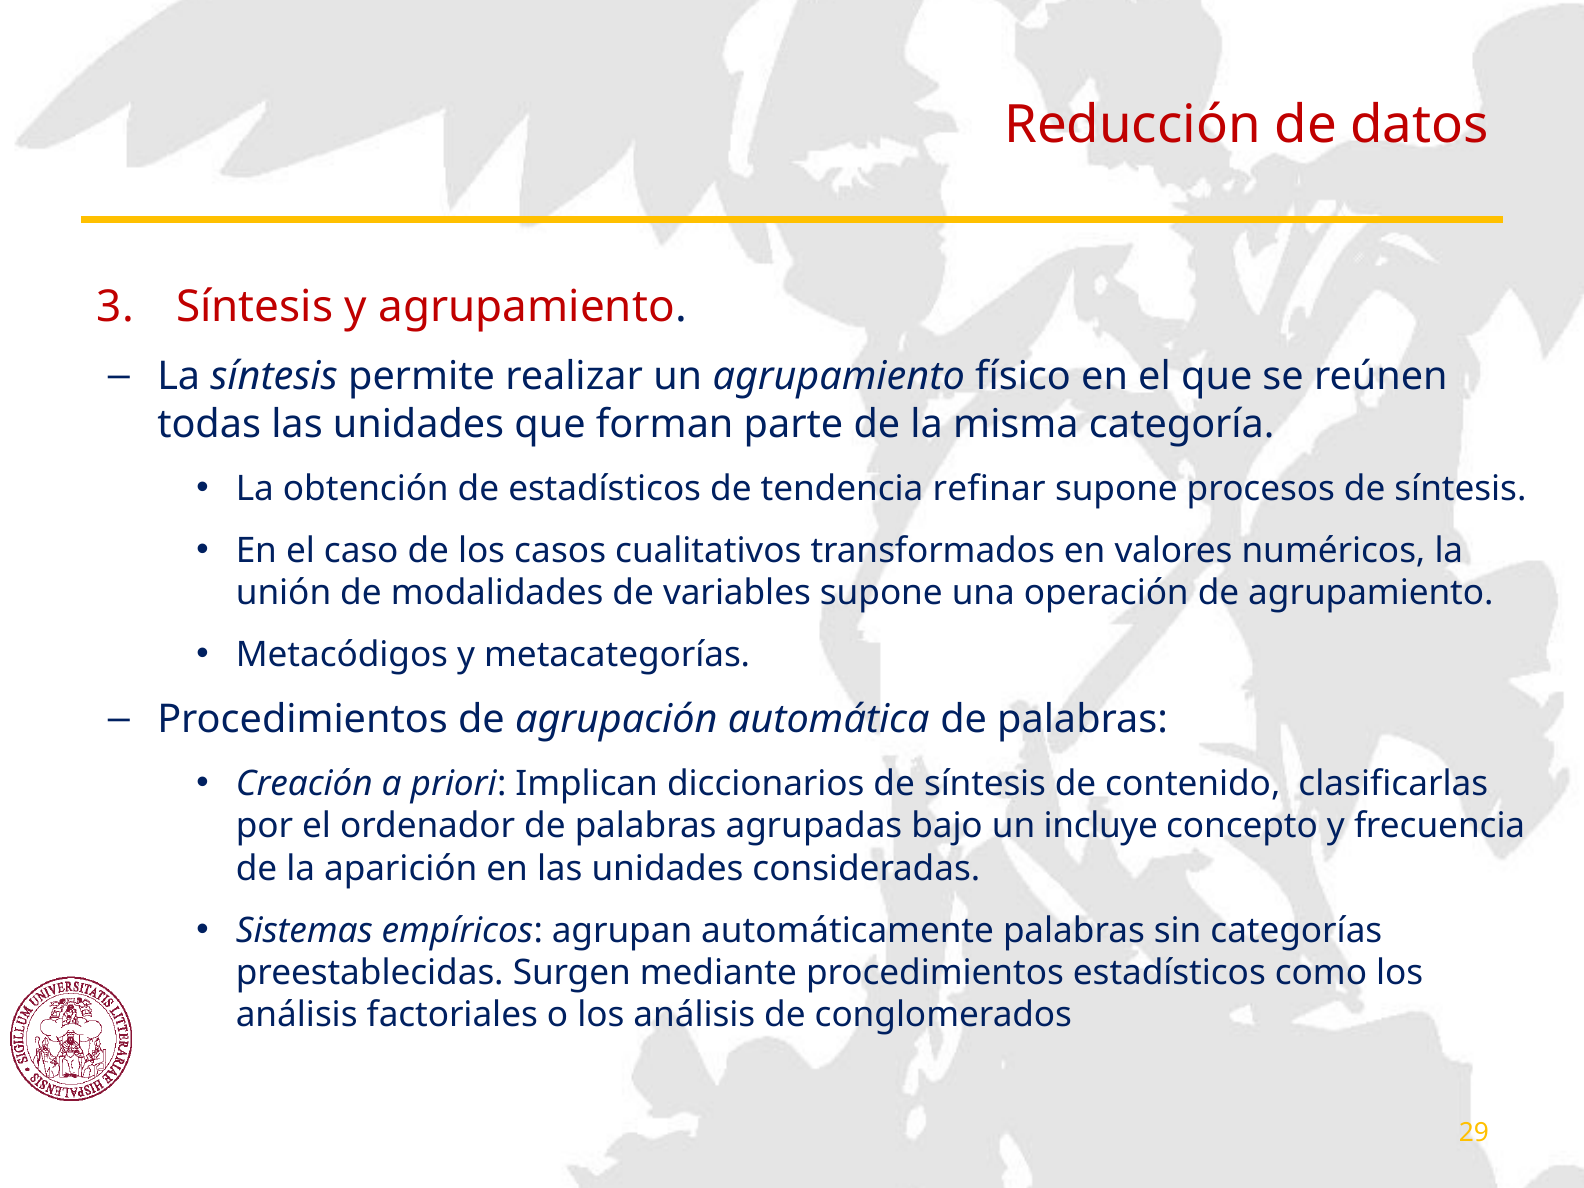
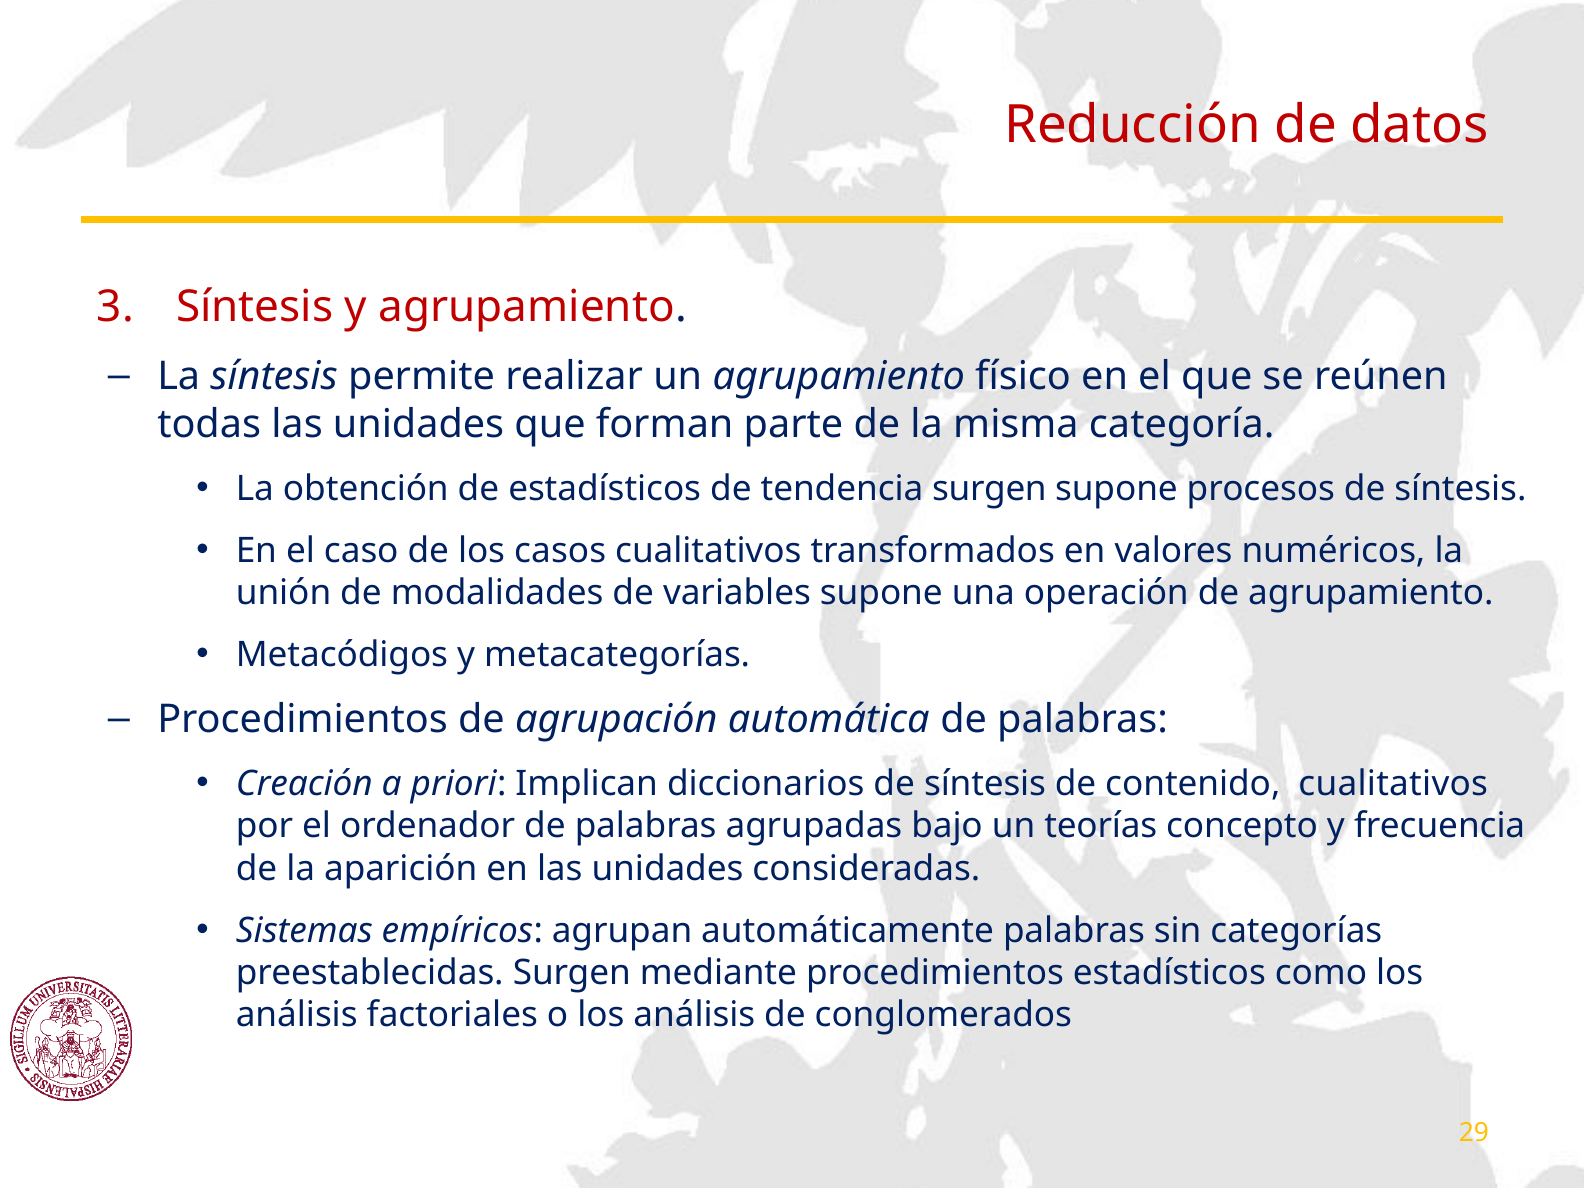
tendencia refinar: refinar -> surgen (989, 489)
contenido clasificarlas: clasificarlas -> cualitativos (1393, 784)
incluye: incluye -> teorías (1101, 826)
